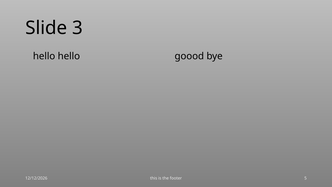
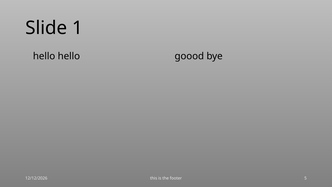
3: 3 -> 1 (77, 28)
